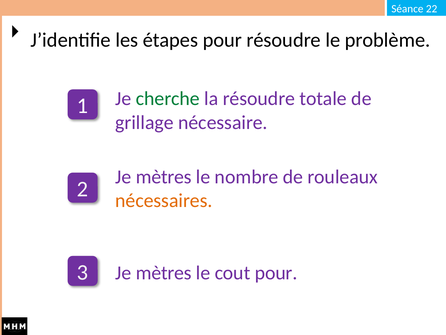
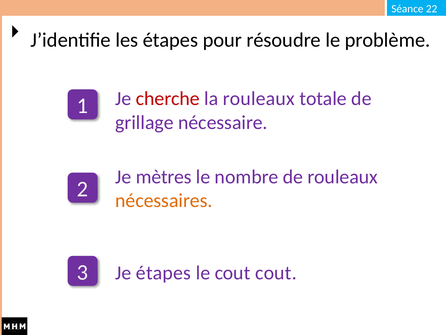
cherche colour: green -> red (168, 99)
la résoudre: résoudre -> rouleaux (259, 99)
mètres: mètres -> étapes (163, 272)
cout pour: pour -> cout (276, 272)
